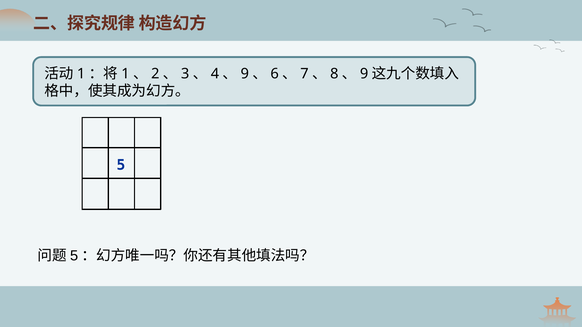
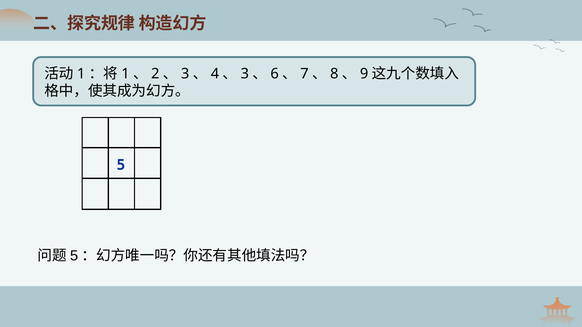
9: 9 -> 3 (245, 74)
